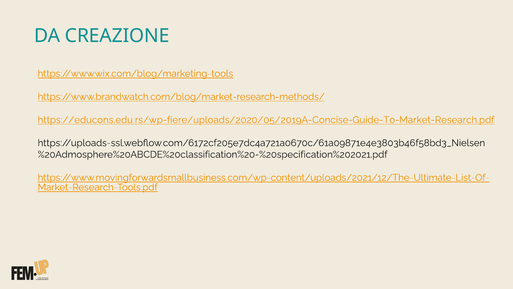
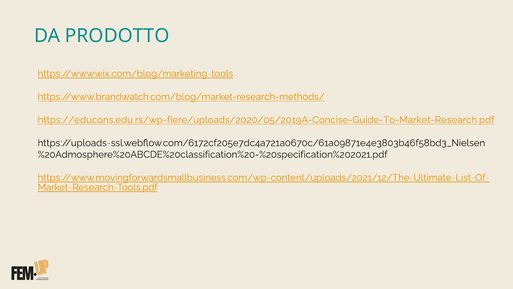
CREAZIONE: CREAZIONE -> PRODOTTO (117, 36)
